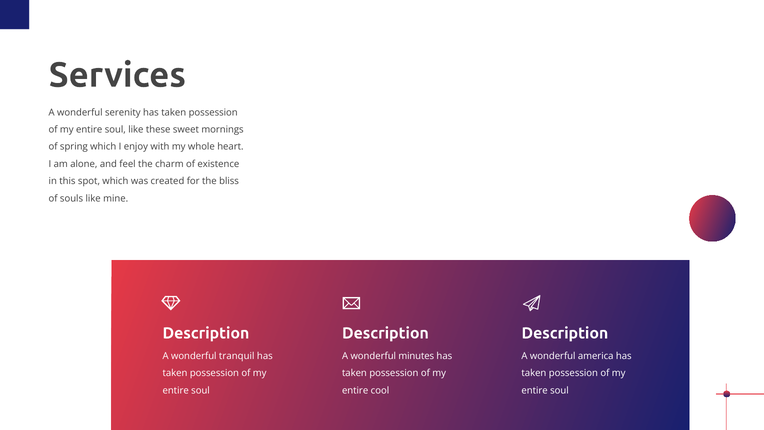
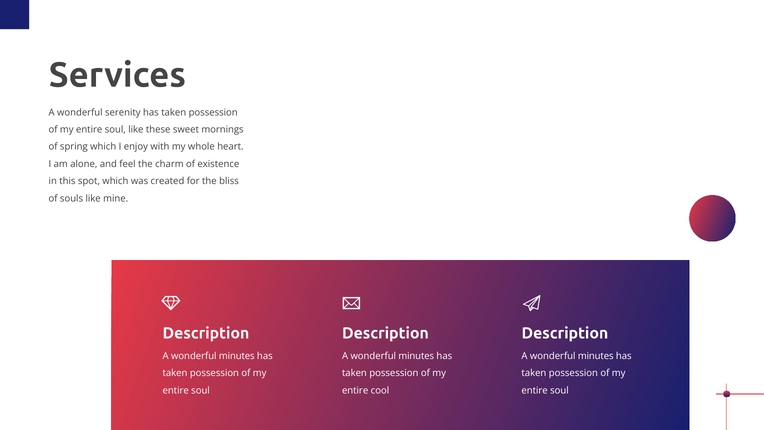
tranquil: tranquil -> minutes (237, 356)
america: america -> minutes (596, 356)
